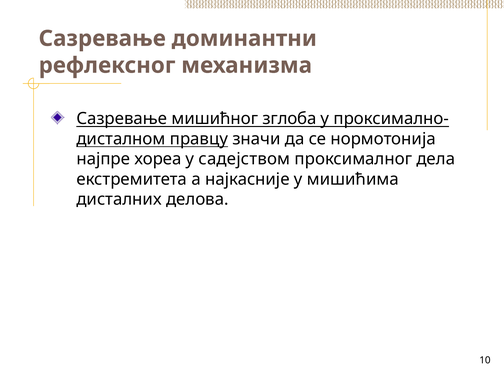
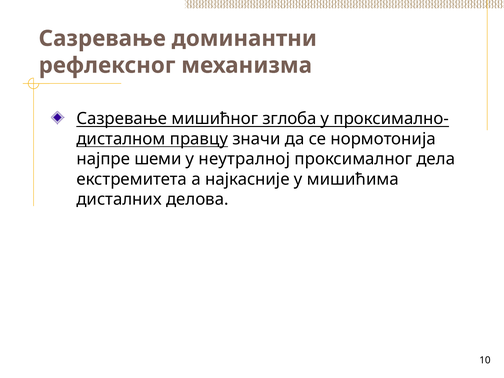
хореа: хореа -> шеми (158, 159)
садејством: садејством -> неутралној (244, 159)
